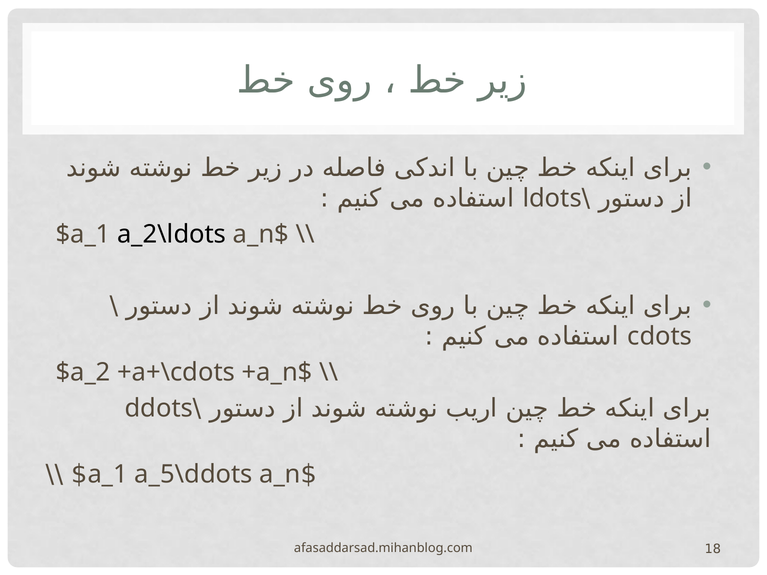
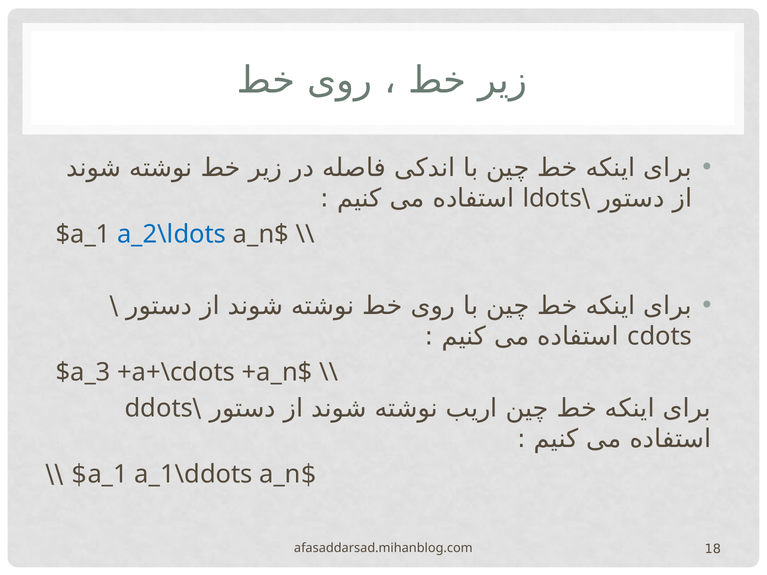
a_2\ldots colour: black -> blue (172, 234)
$a_2: $a_2 -> $a_3 (83, 372)
a_5\ddots: a_5\ddots -> a_1\ddots (194, 475)
